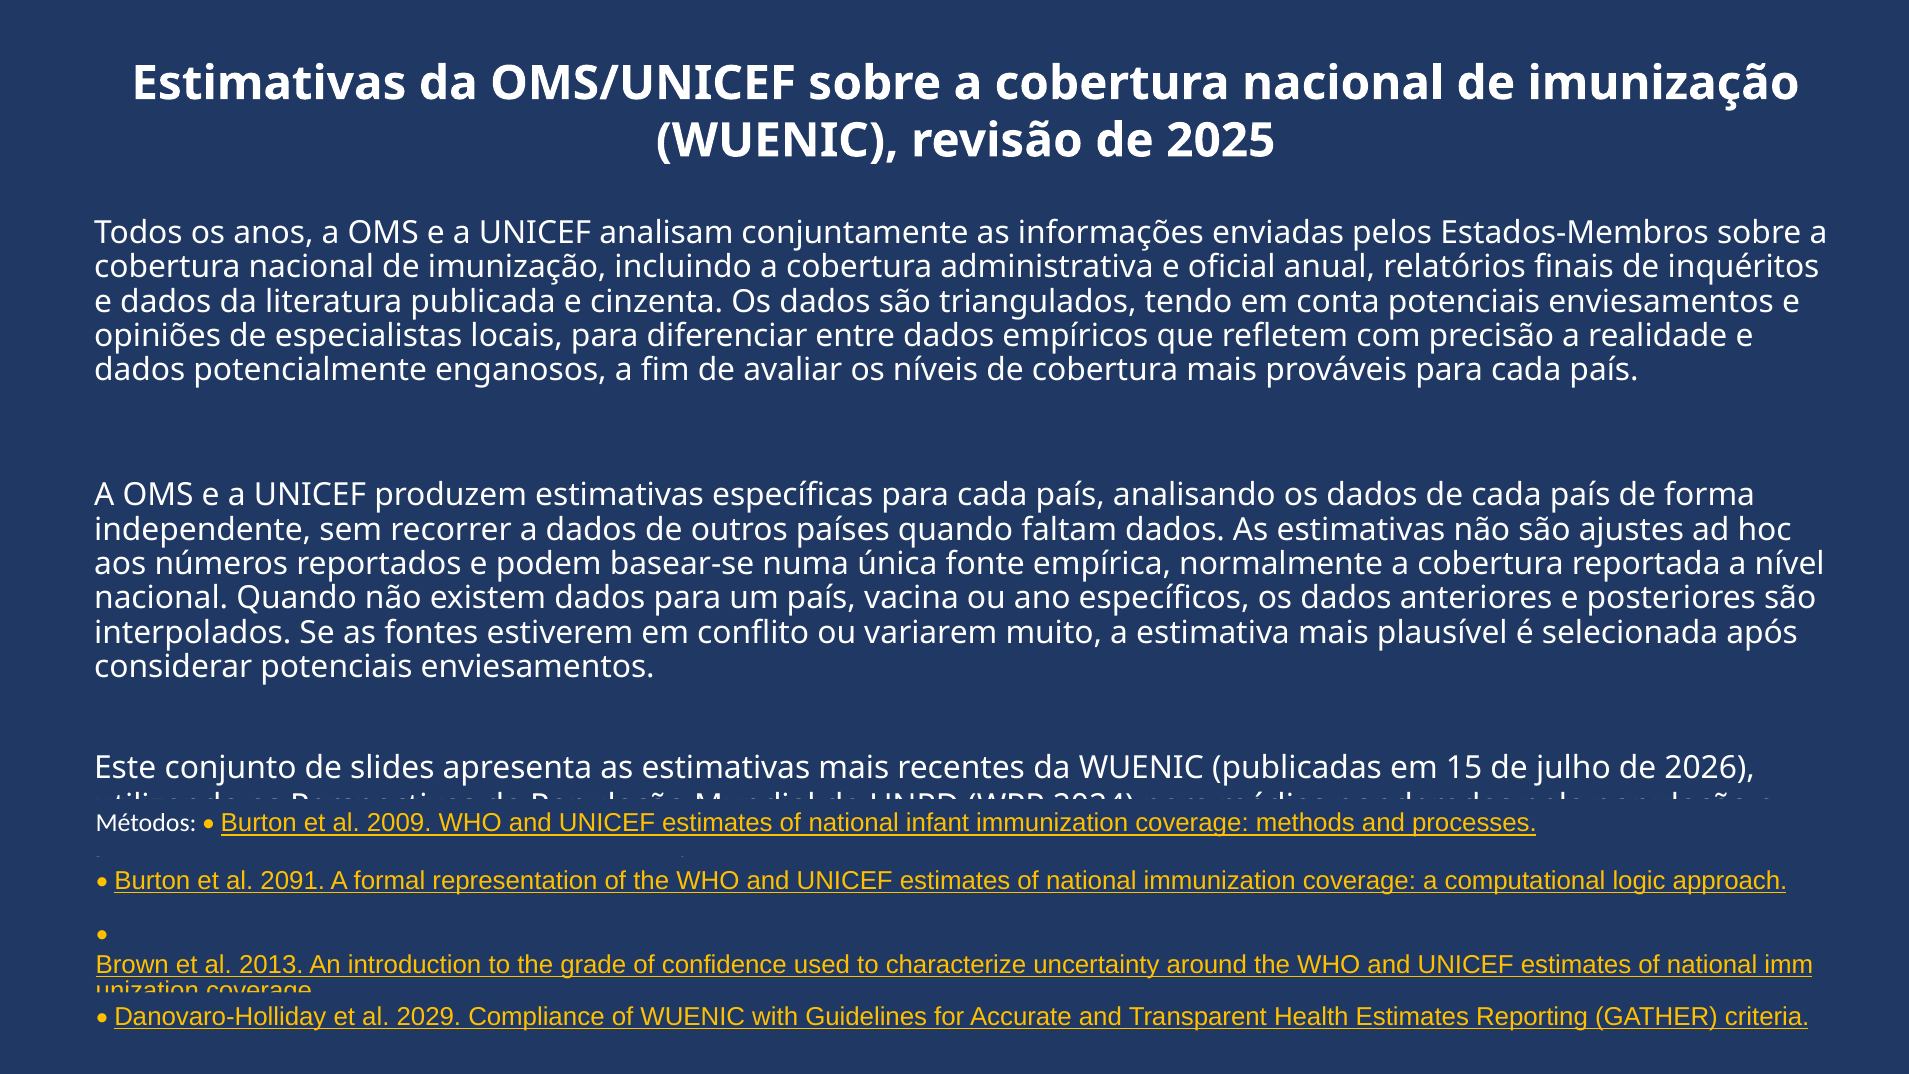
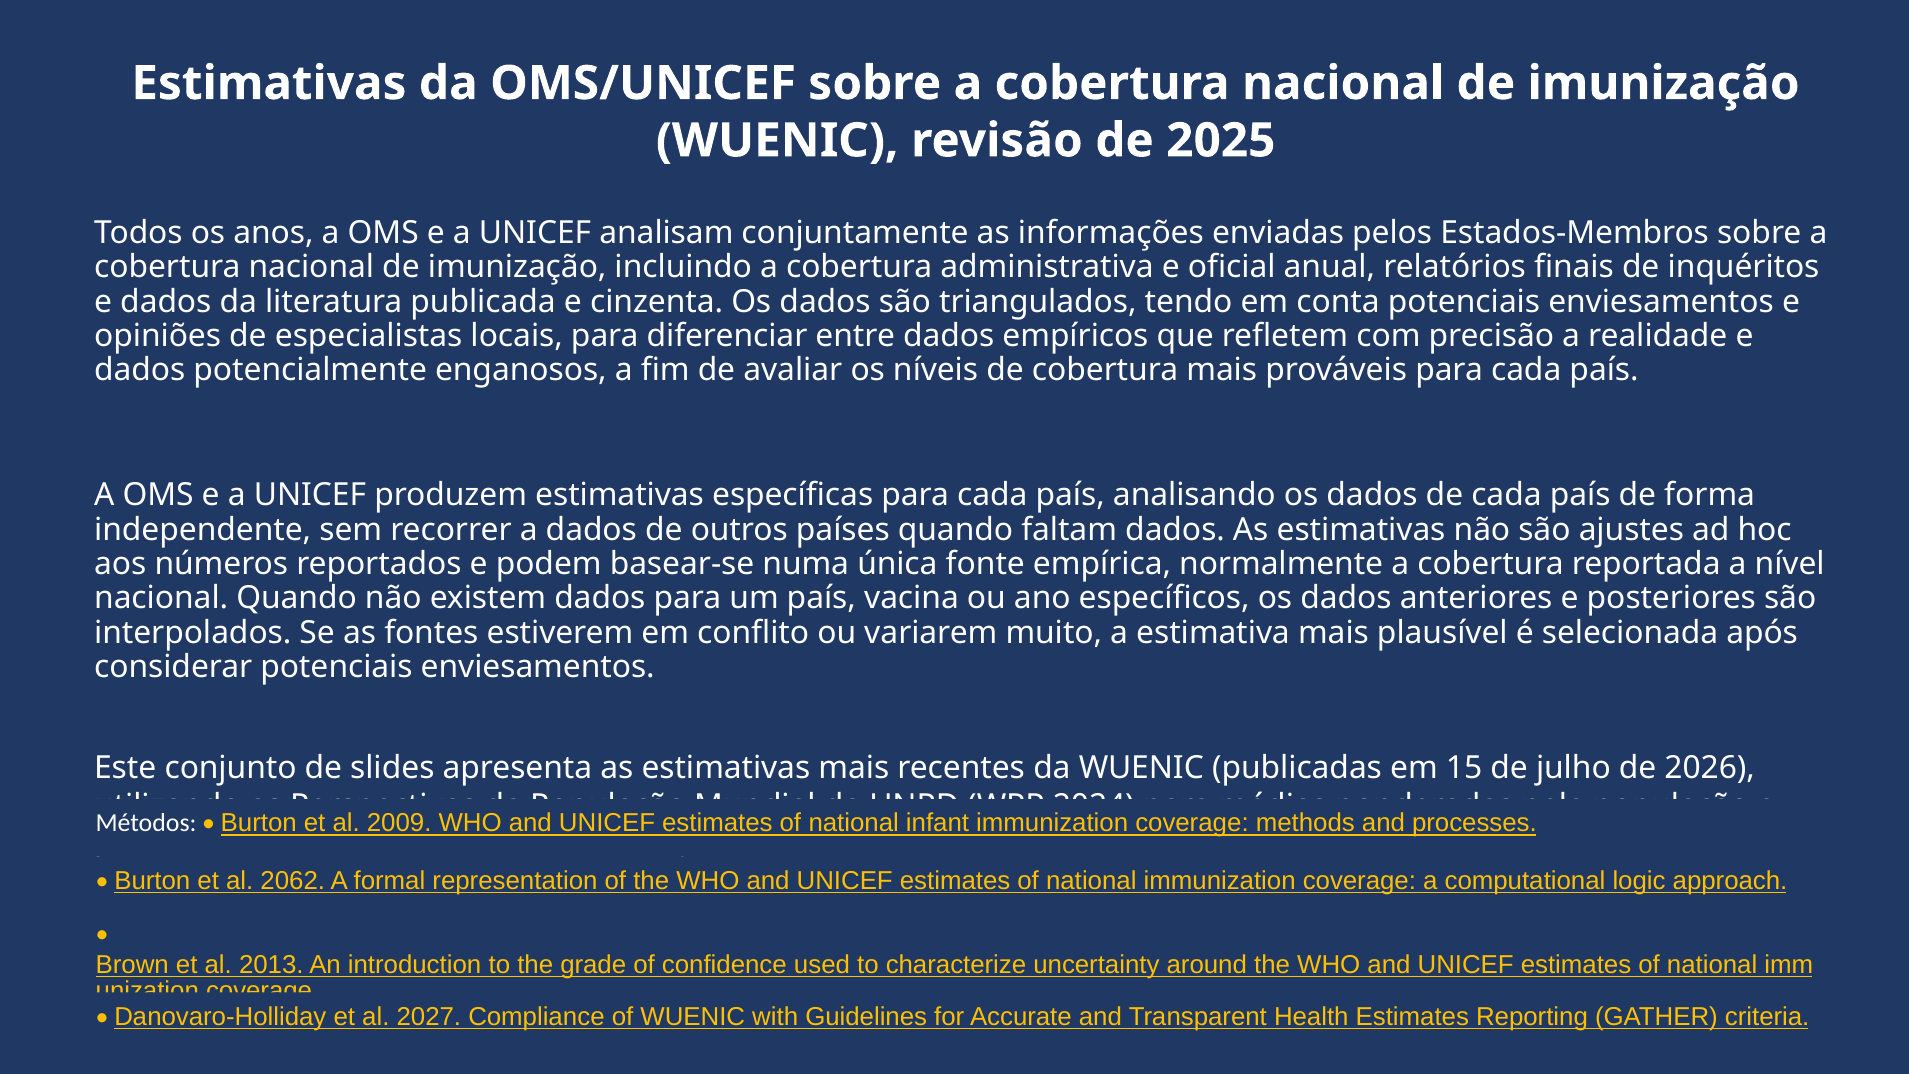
2091: 2091 -> 2062 (293, 881)
2029: 2029 -> 2027 (429, 1017)
